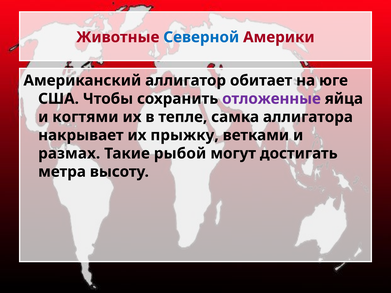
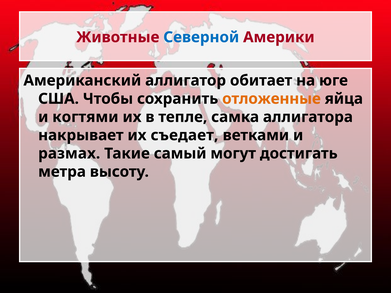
отложенные colour: purple -> orange (272, 99)
прыжку: прыжку -> съедает (184, 135)
рыбой: рыбой -> самый (180, 154)
